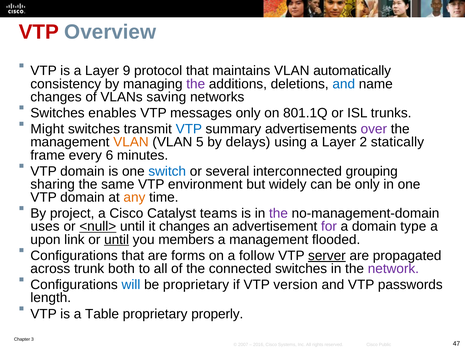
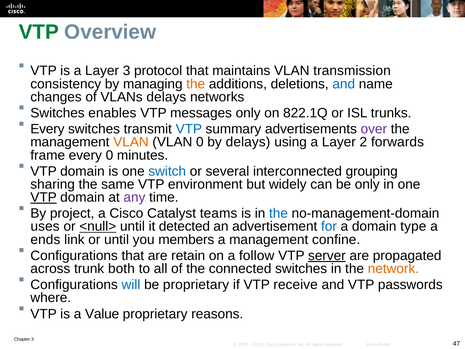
VTP colour: red -> green (39, 32)
Layer 9: 9 -> 3 (127, 71)
automatically: automatically -> transmission (352, 71)
the colour: purple -> orange (196, 84)
VLANs saving: saving -> delays (166, 97)
801.1Q: 801.1Q -> 822.1Q (305, 113)
Might: Might -> Every (47, 129)
VLAN 5: 5 -> 0 (200, 142)
statically: statically -> forwards (397, 142)
every 6: 6 -> 0 (109, 155)
VTP underline: none -> present (44, 197)
any colour: orange -> purple (134, 197)
the colour: purple -> blue (278, 213)
it changes: changes -> detected (184, 226)
for colour: purple -> blue (329, 226)
upon: upon -> ends (45, 239)
until underline: present -> none (117, 239)
flooded: flooded -> confine (336, 239)
forms: forms -> retain (188, 255)
network colour: purple -> orange (393, 269)
version: version -> receive (296, 285)
length: length -> where (51, 298)
Table: Table -> Value (102, 314)
properly: properly -> reasons (217, 314)
